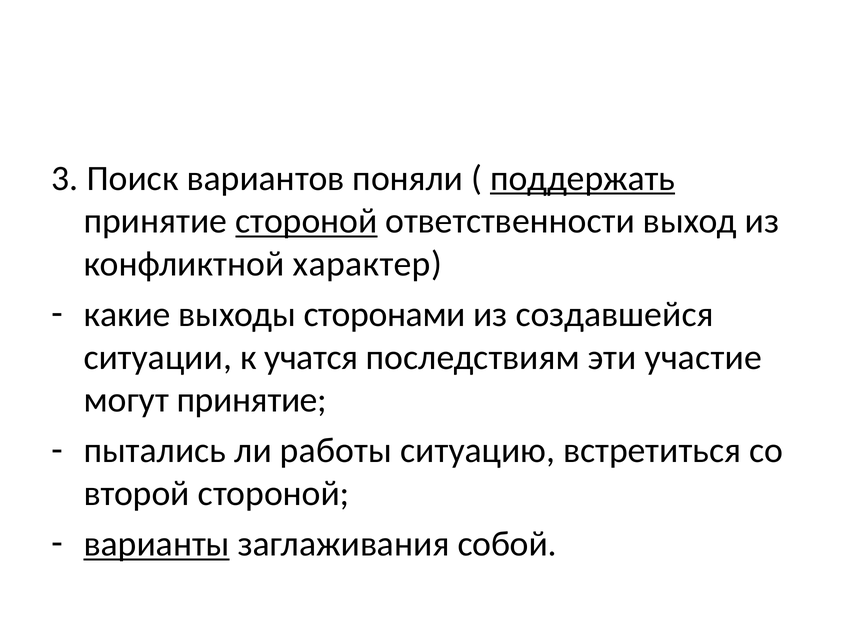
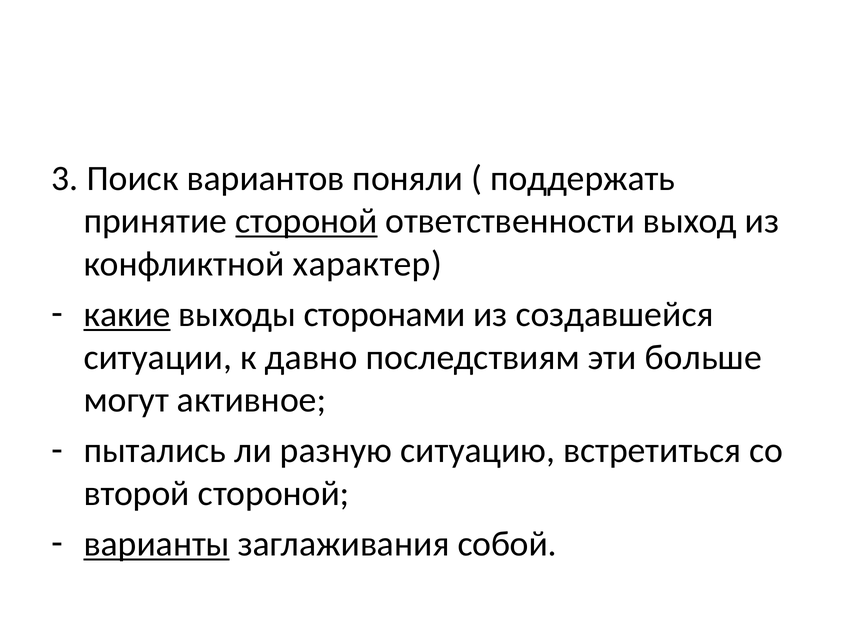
поддержать underline: present -> none (583, 178)
какие underline: none -> present (127, 315)
учатся: учатся -> давно (311, 358)
участие: участие -> больше (703, 358)
могут принятие: принятие -> активное (252, 401)
работы: работы -> разную (336, 451)
